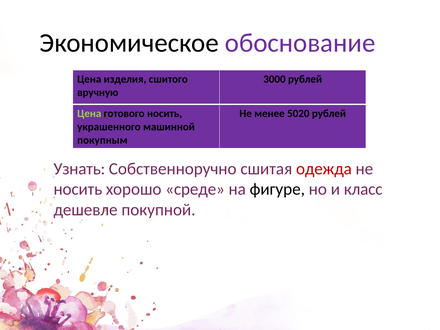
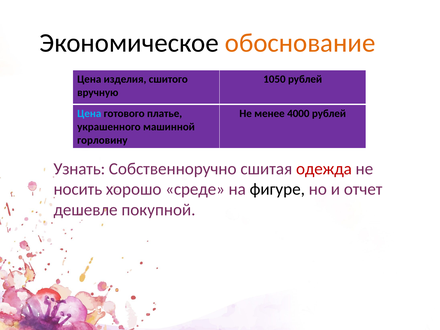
обоснование colour: purple -> orange (300, 43)
3000: 3000 -> 1050 (274, 79)
Цена colour: light green -> light blue (89, 113)
готового носить: носить -> платье (165, 113)
5020: 5020 -> 4000 (298, 113)
покупным: покупным -> горловину (102, 140)
класс: класс -> отчет (363, 189)
